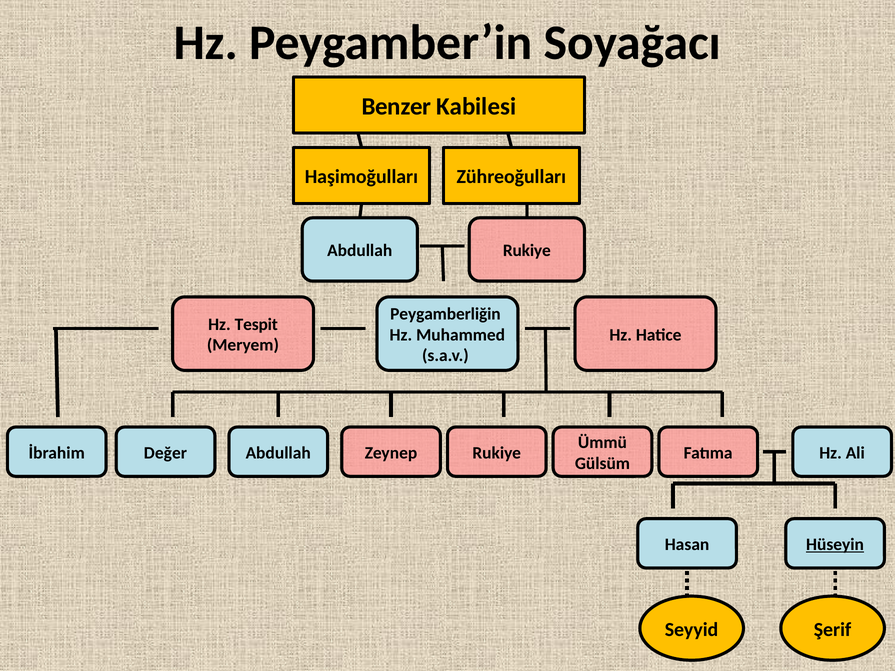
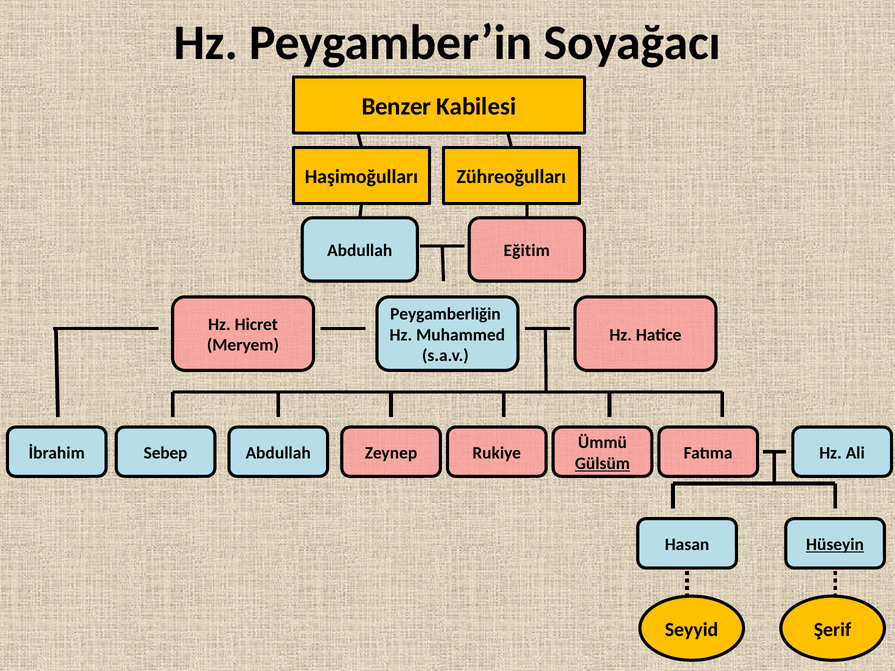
Abdullah Rukiye: Rukiye -> Eğitim (527, 251)
Tespit: Tespit -> Hicret (256, 324)
Değer: Değer -> Sebep (166, 453)
Gülsüm underline: none -> present (602, 463)
